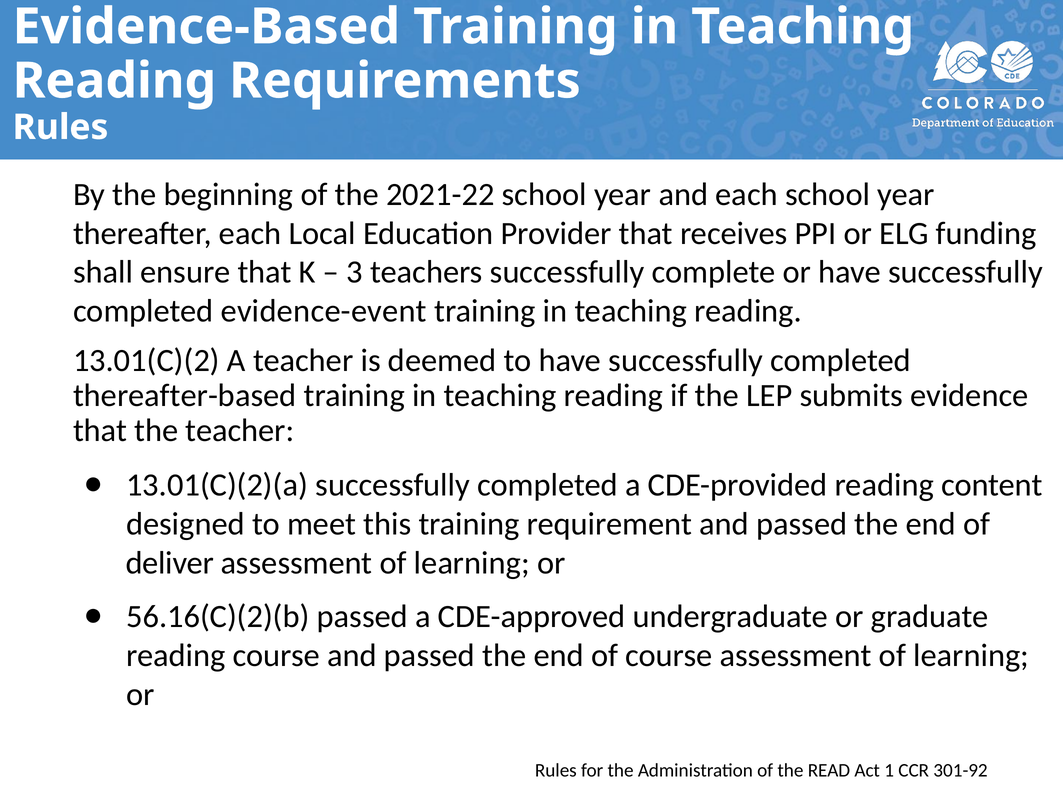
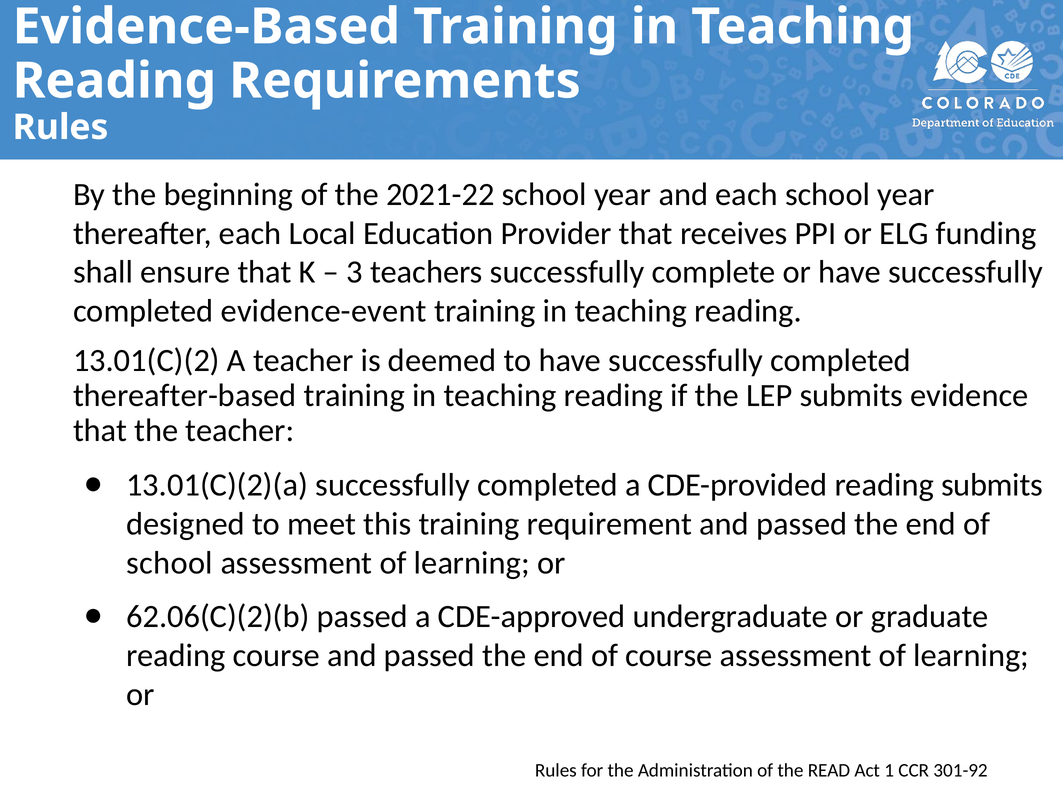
reading content: content -> submits (992, 485)
deliver: deliver -> school (170, 563)
56.16(C)(2)(b: 56.16(C)(2)(b -> 62.06(C)(2)(b (218, 617)
